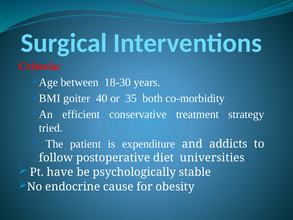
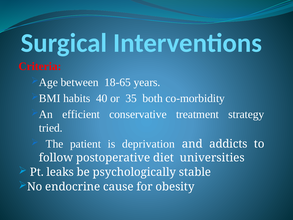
18-30: 18-30 -> 18-65 (118, 82)
goiter: goiter -> habits (77, 98)
expenditure: expenditure -> deprivation (148, 144)
have: have -> leaks (60, 172)
